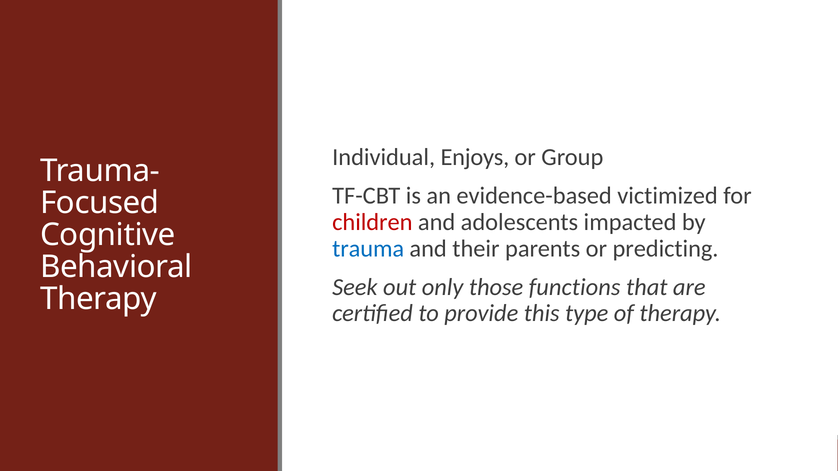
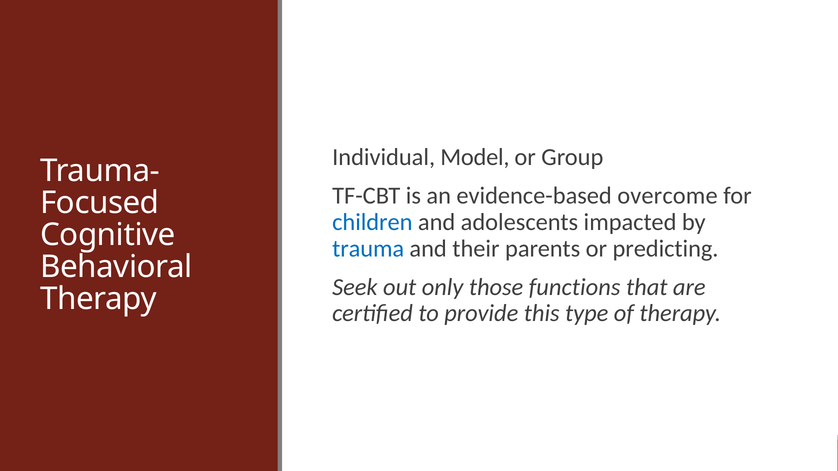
Enjoys: Enjoys -> Model (475, 157)
victimized: victimized -> overcome (667, 196)
children colour: red -> blue (372, 222)
